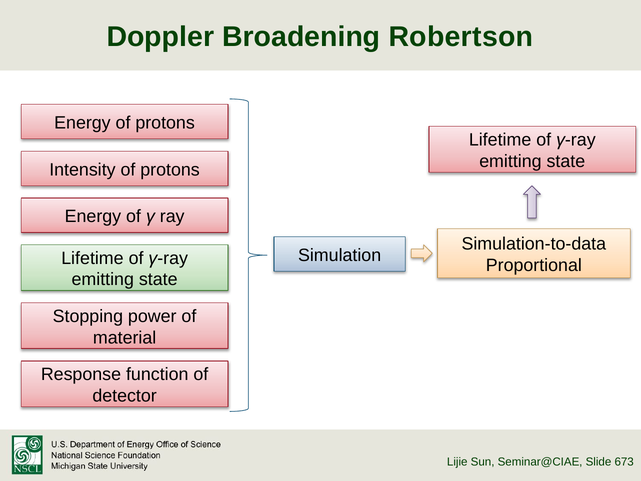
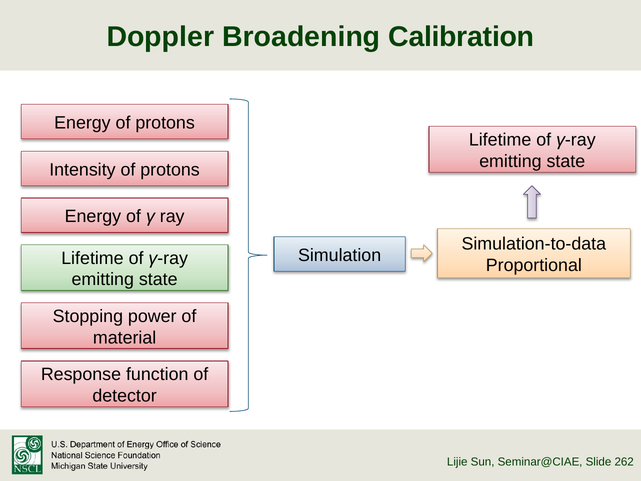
Robertson: Robertson -> Calibration (461, 37)
673: 673 -> 262 (624, 462)
